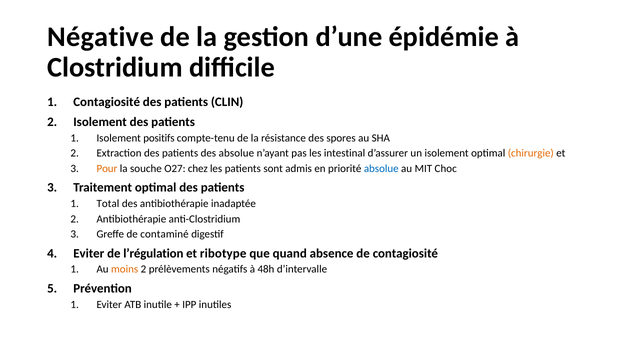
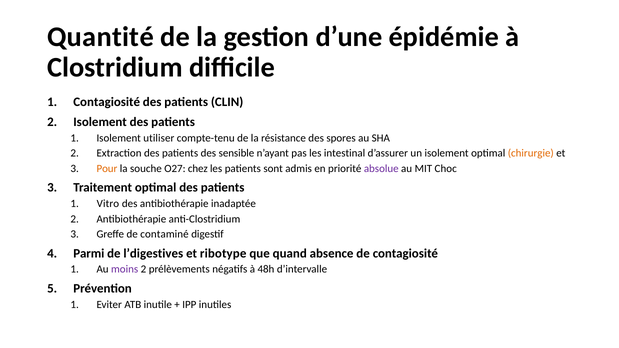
Négative: Négative -> Quantité (100, 37)
positifs: positifs -> utiliser (159, 138)
des absolue: absolue -> sensible (236, 153)
absolue colour: blue -> purple (381, 168)
Total: Total -> Vitro (108, 204)
Eviter: Eviter -> Parmi (89, 253)
l’régulation: l’régulation -> l’digestives (153, 253)
moins colour: orange -> purple (125, 269)
